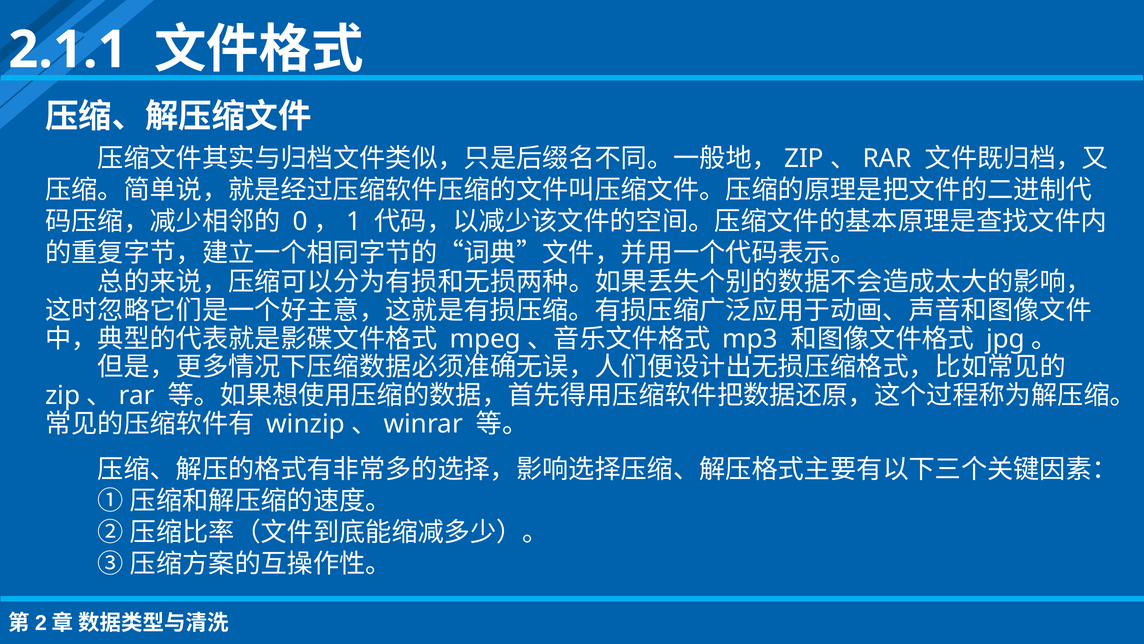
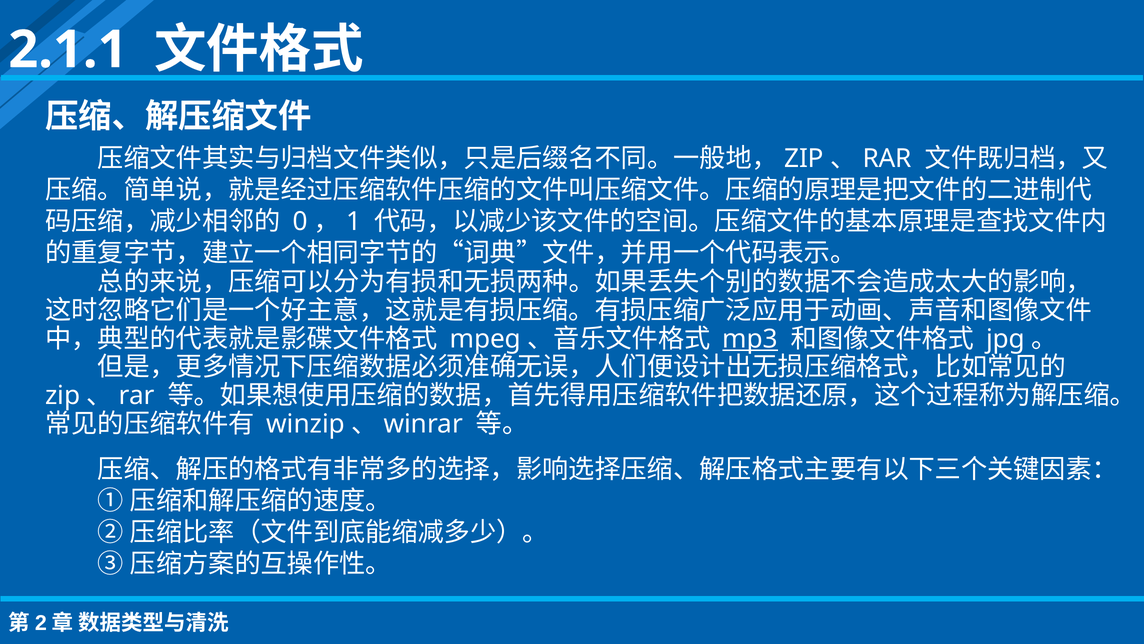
mp3 underline: none -> present (750, 339)
